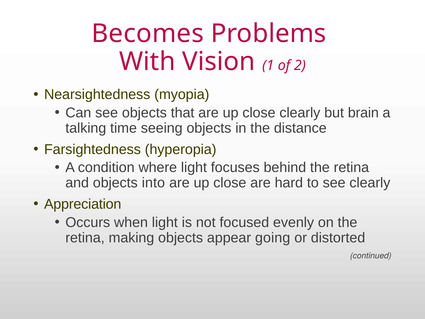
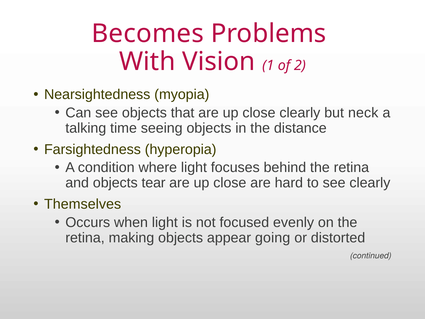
brain: brain -> neck (363, 113)
into: into -> tear (154, 183)
Appreciation: Appreciation -> Themselves (83, 204)
